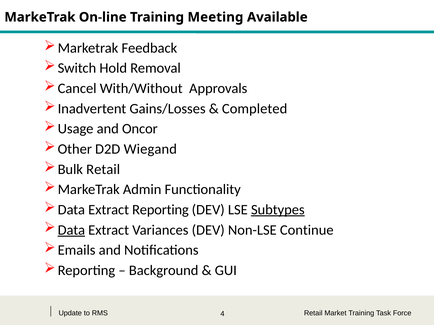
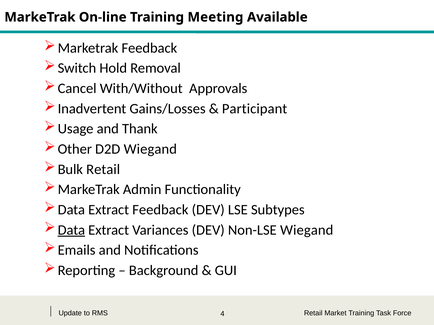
Completed: Completed -> Participant (255, 109)
Oncor: Oncor -> Thank (140, 129)
Extract Reporting: Reporting -> Feedback (160, 210)
Subtypes underline: present -> none (278, 210)
Non-LSE Continue: Continue -> Wiegand (307, 230)
